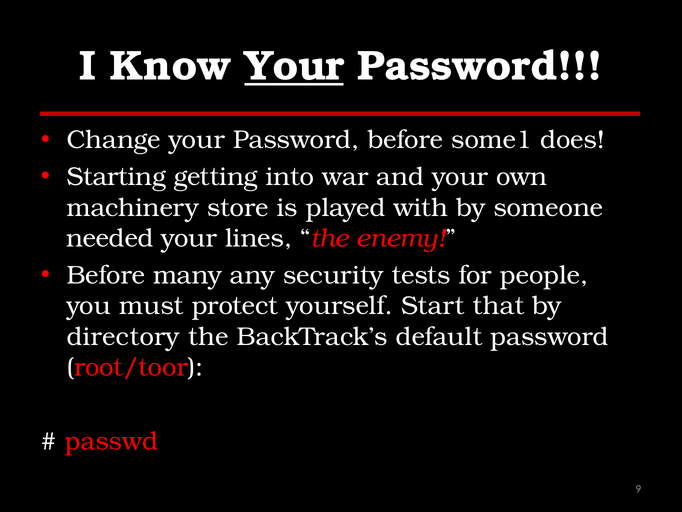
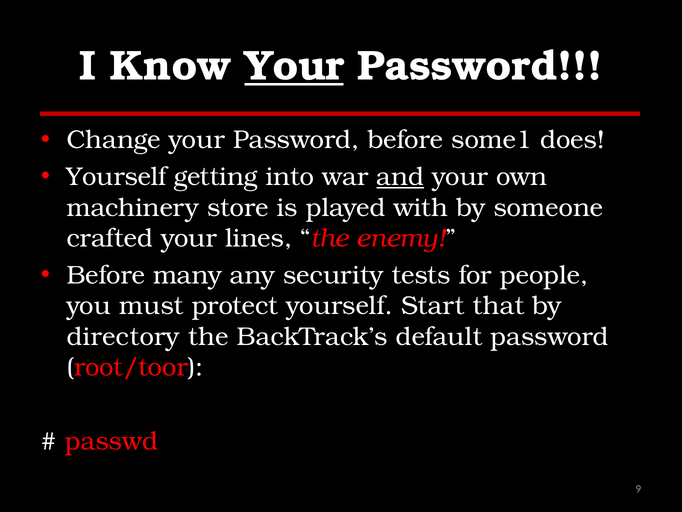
Starting: Starting -> Yourself (116, 177)
and underline: none -> present (400, 177)
needed: needed -> crafted (110, 238)
